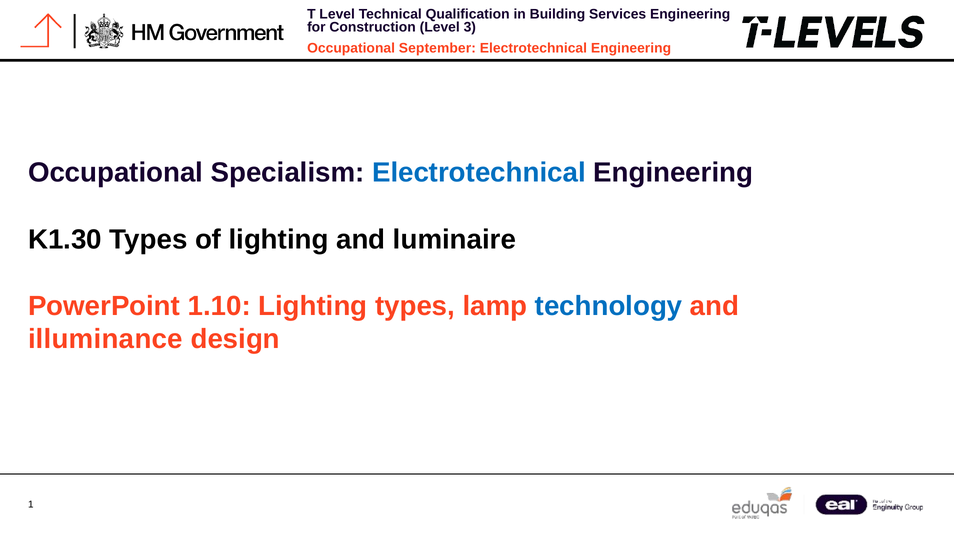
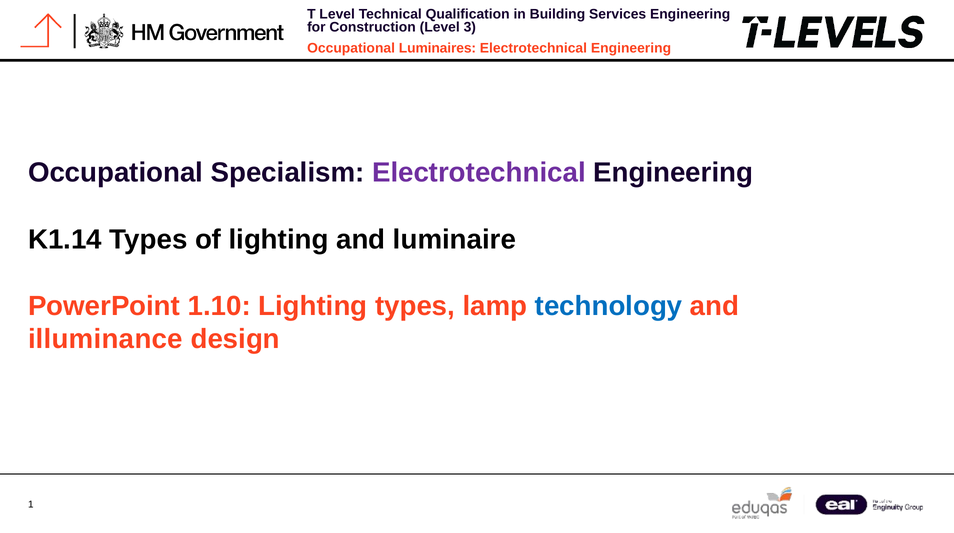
September: September -> Luminaires (437, 48)
Electrotechnical colour: blue -> purple (479, 173)
K1.30: K1.30 -> K1.14 (65, 239)
